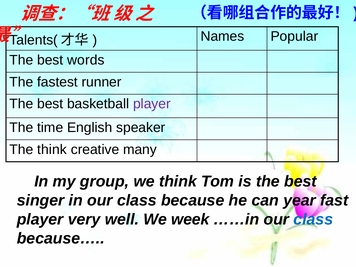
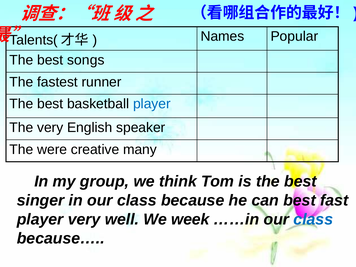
words: words -> songs (86, 60)
player colour: purple -> blue (152, 104)
The time: time -> very (50, 128)
The think: think -> were (52, 149)
can year: year -> best (300, 200)
